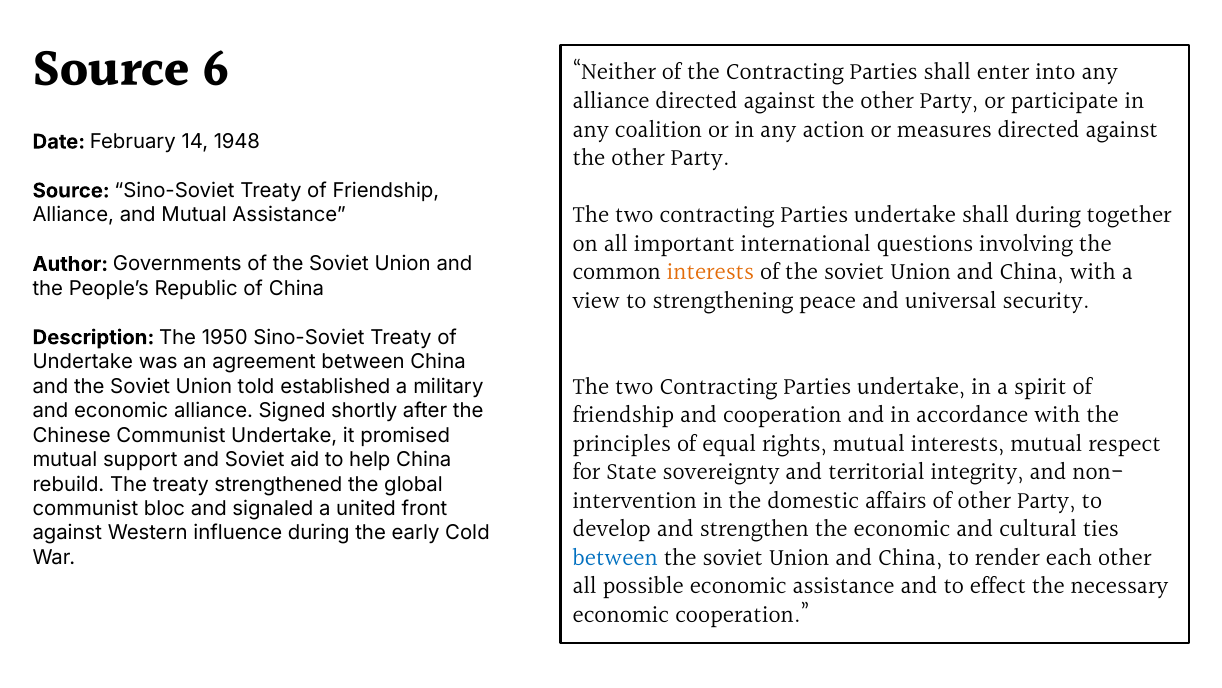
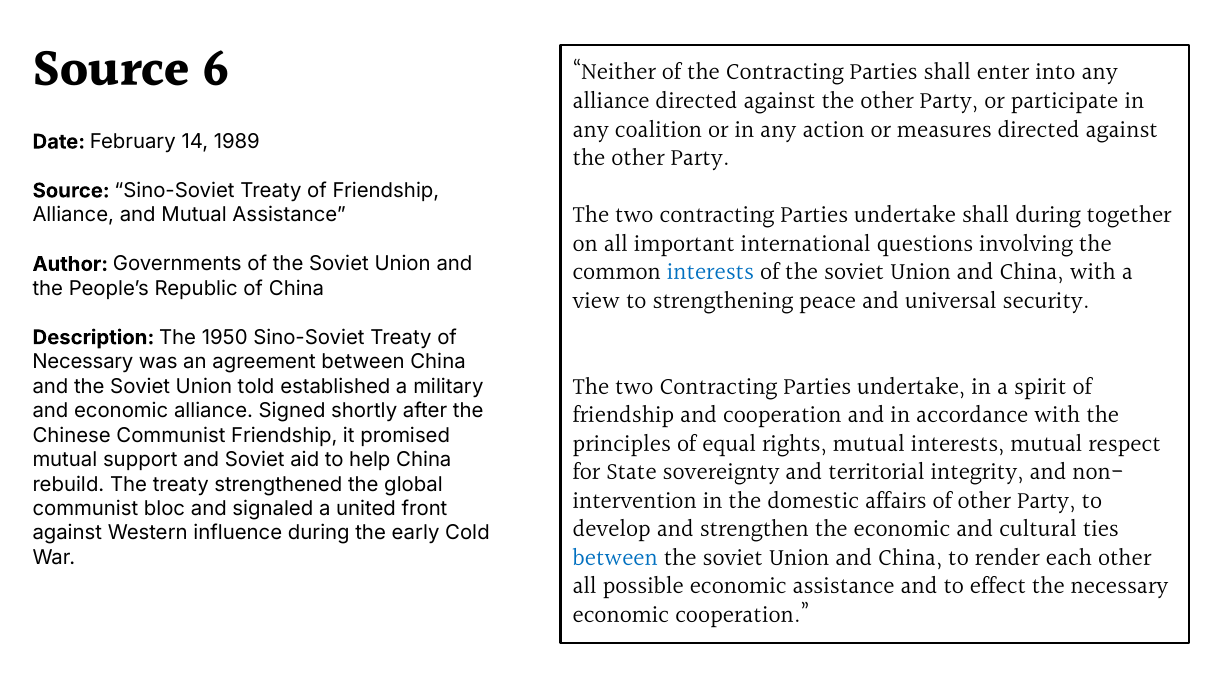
1948: 1948 -> 1989 (237, 142)
interests colour: orange -> blue (710, 273)
Undertake: Undertake -> Necessary (83, 362)
Communist Undertake: Undertake -> Friendship (284, 435)
